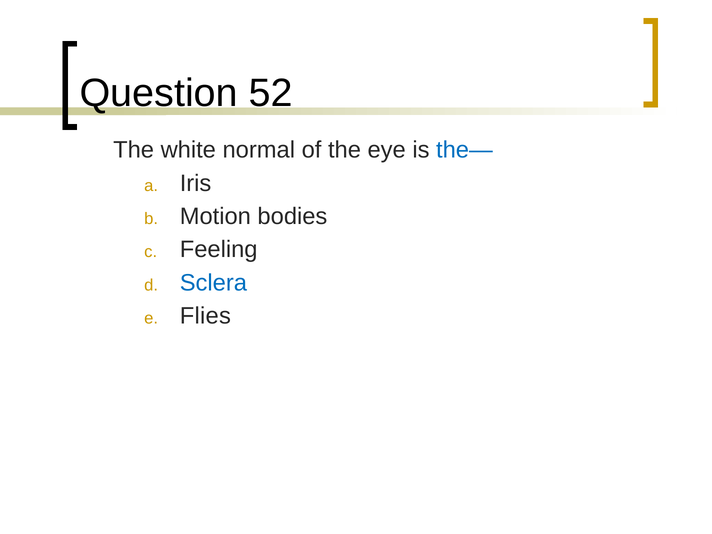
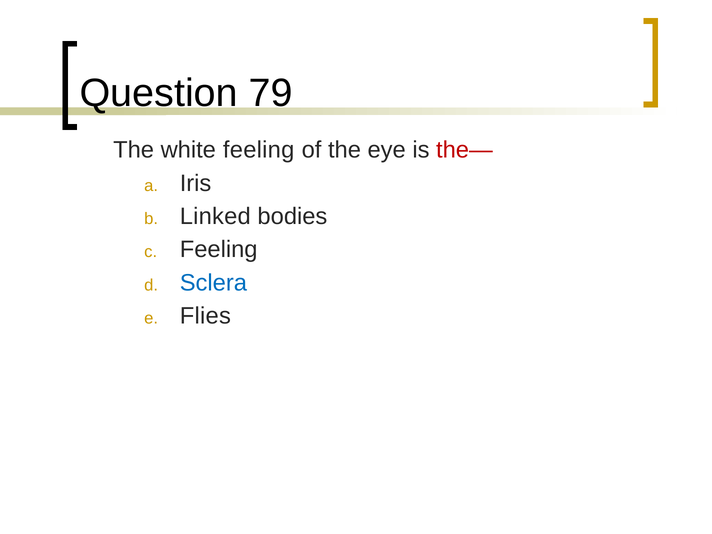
52: 52 -> 79 (271, 93)
white normal: normal -> feeling (259, 150)
the— colour: blue -> red (464, 150)
Motion: Motion -> Linked (215, 216)
